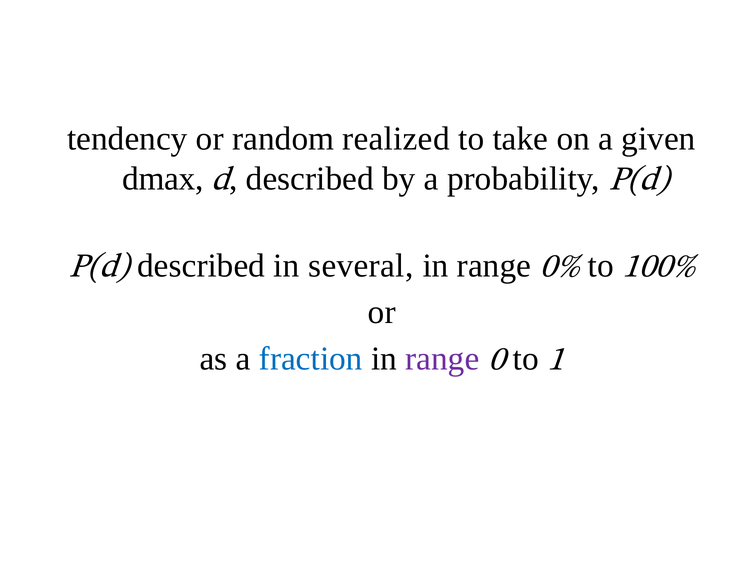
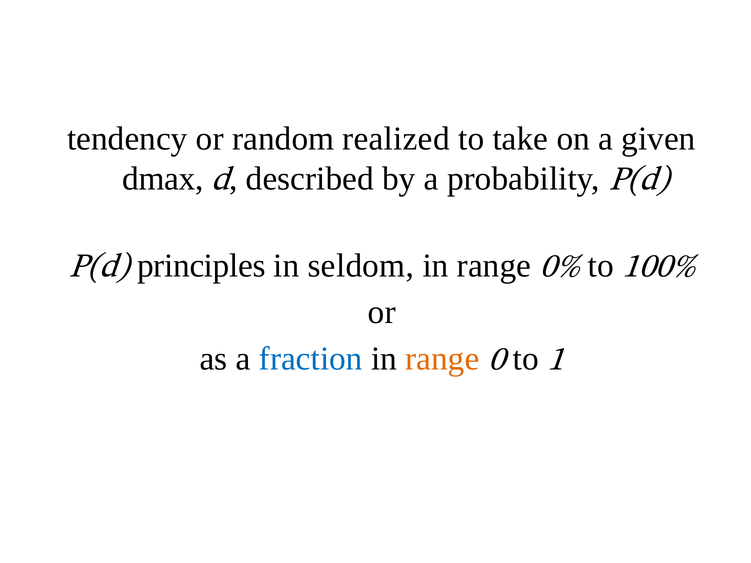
described: described -> principles (201, 266)
several: several -> seldom (361, 266)
range colour: purple -> orange (442, 359)
